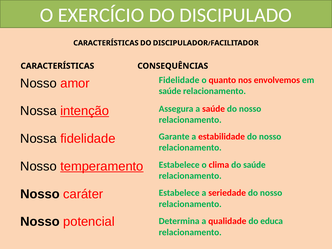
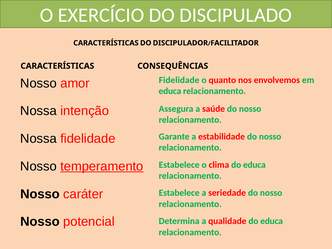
saúde: saúde -> educa (170, 91)
intenção underline: present -> none (85, 111)
clima do saúde: saúde -> educa (254, 165)
